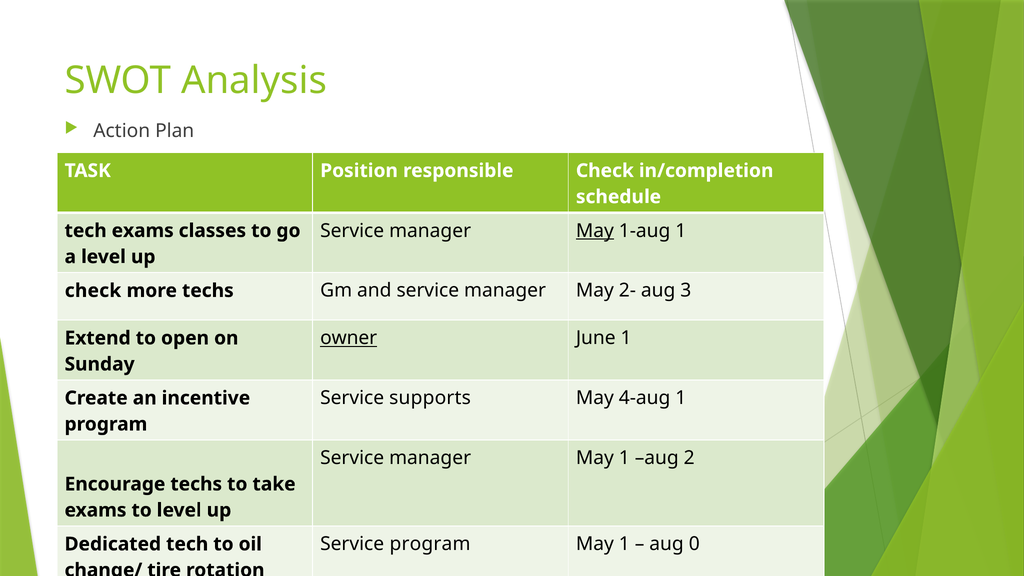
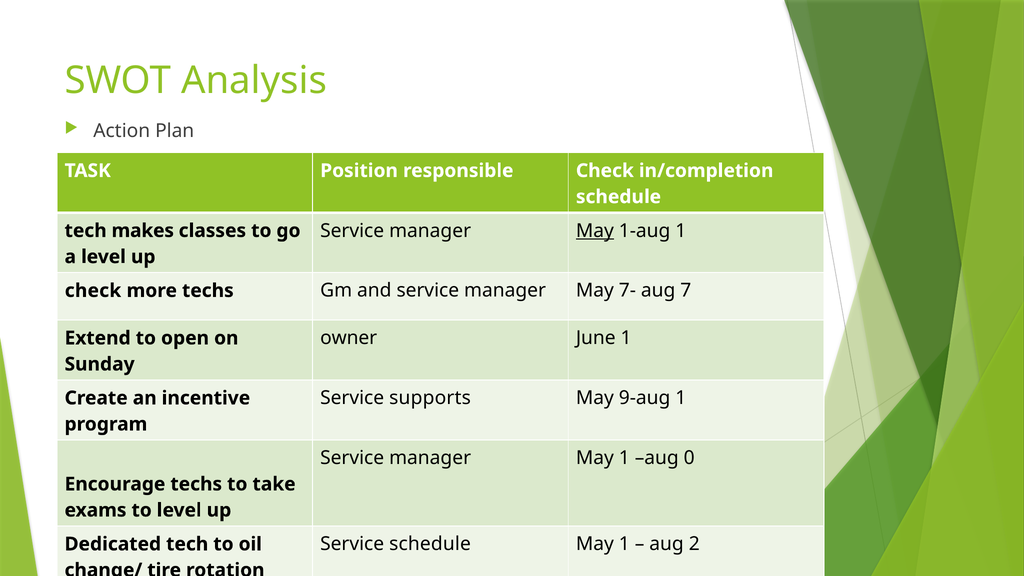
tech exams: exams -> makes (143, 231)
2-: 2- -> 7- (627, 291)
3: 3 -> 7 (686, 291)
owner underline: present -> none (349, 338)
4-aug: 4-aug -> 9-aug (645, 398)
2: 2 -> 0 (689, 458)
Service program: program -> schedule (430, 544)
0: 0 -> 2 (694, 544)
